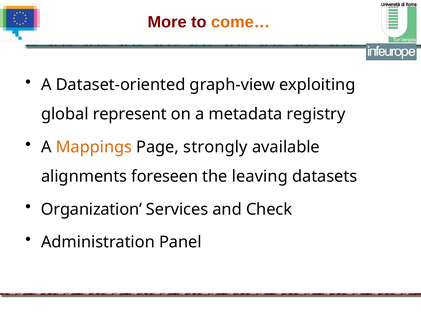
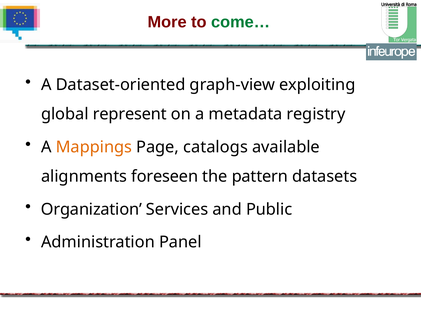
come… colour: orange -> green (241, 22)
strongly: strongly -> catalogs (216, 147)
leaving: leaving -> pattern (260, 176)
Check: Check -> Public (269, 209)
